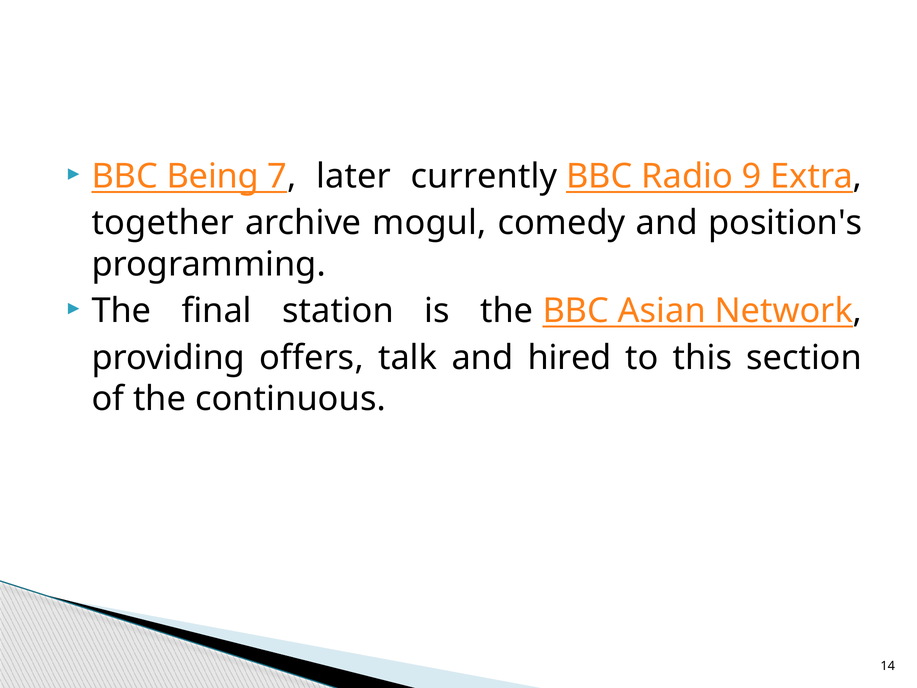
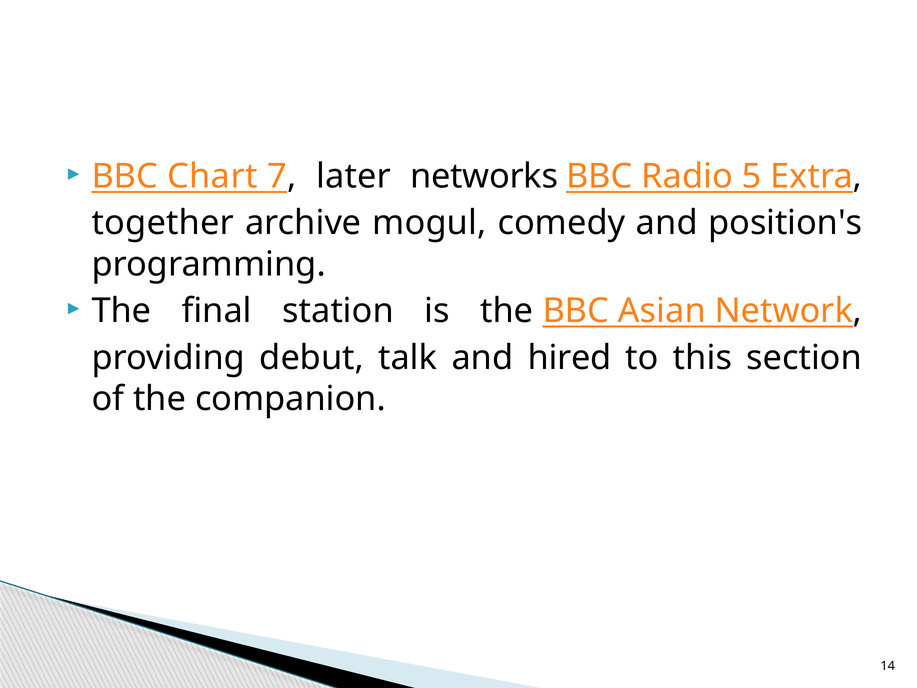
Being: Being -> Chart (212, 176)
currently: currently -> networks (484, 176)
9: 9 -> 5 (752, 176)
offers: offers -> debut (312, 358)
continuous: continuous -> companion (290, 399)
